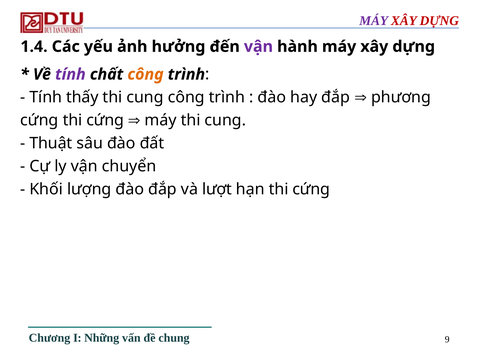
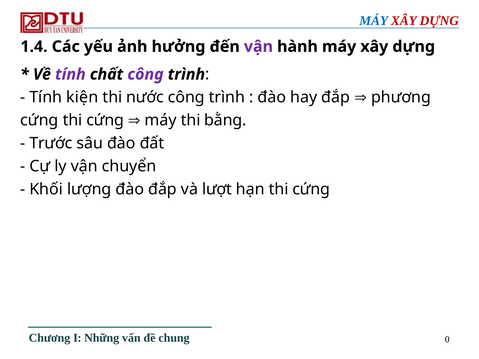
MÁY colour: purple -> blue (374, 21)
công colour: orange -> purple (145, 74)
thấy: thấy -> kiện (82, 97)
cung: cung -> nước (145, 97)
máy thi cung: cung -> bằng (225, 120)
Thuật: Thuật -> Trước (51, 143)
9: 9 -> 0 (447, 340)
